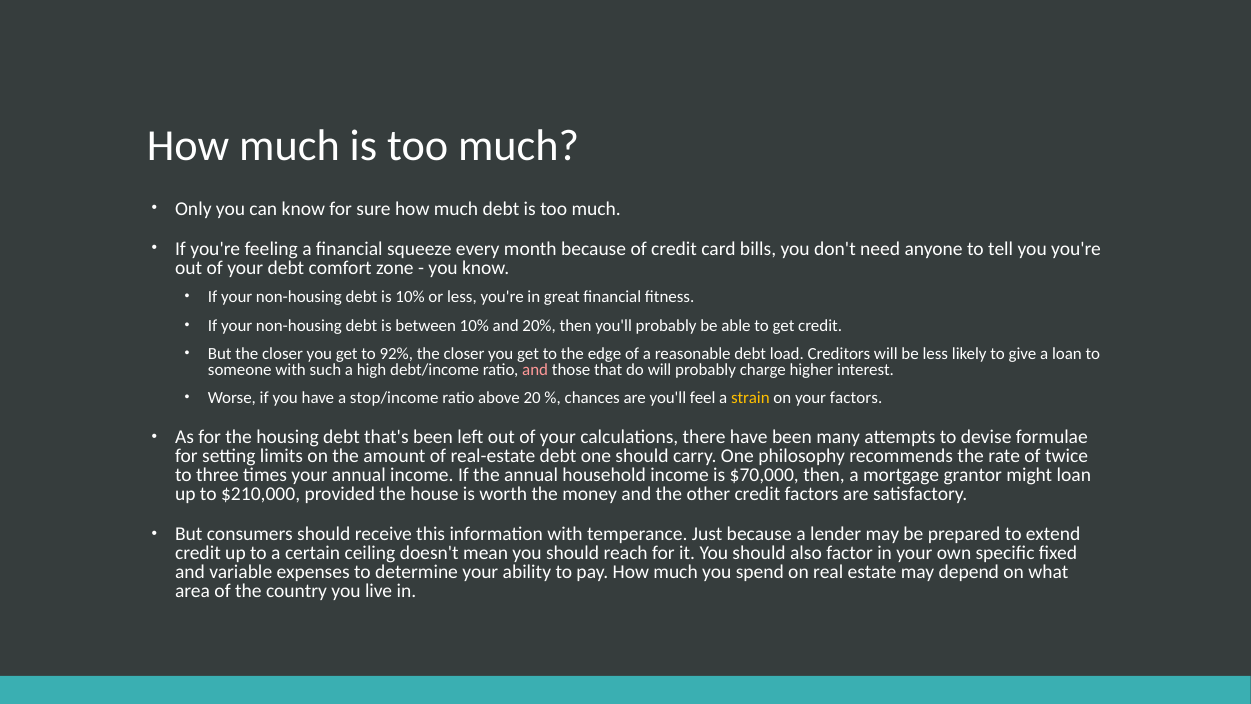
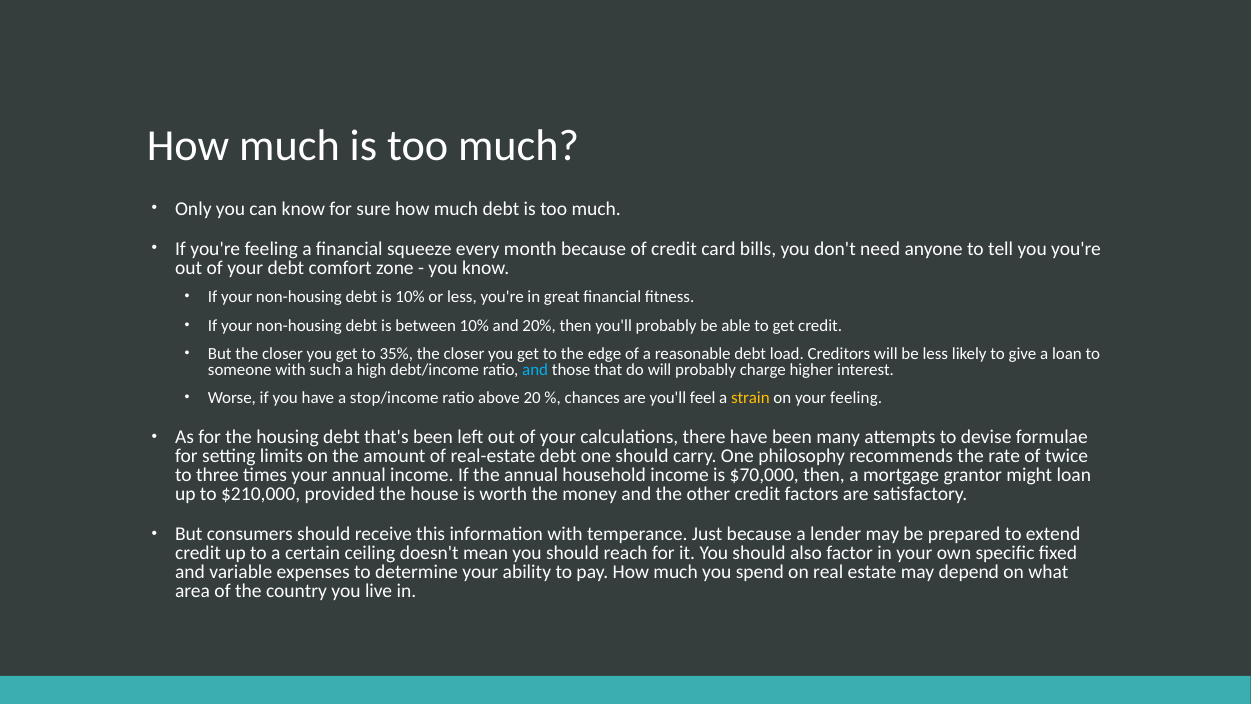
92%: 92% -> 35% (396, 354)
and colour: pink -> light blue (535, 370)
your factors: factors -> feeling (856, 398)
